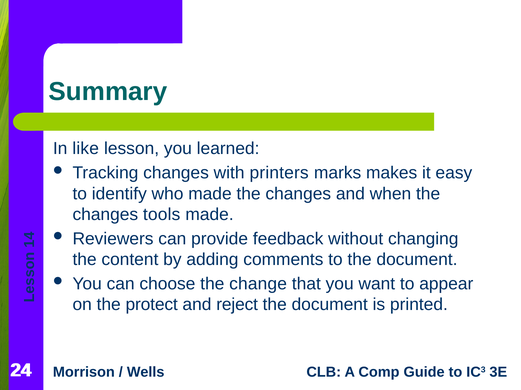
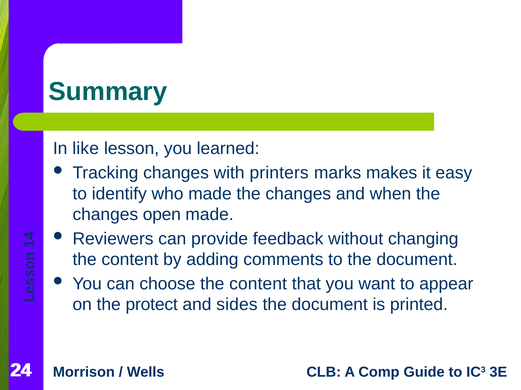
tools: tools -> open (162, 215)
choose the change: change -> content (258, 284)
reject: reject -> sides (237, 305)
